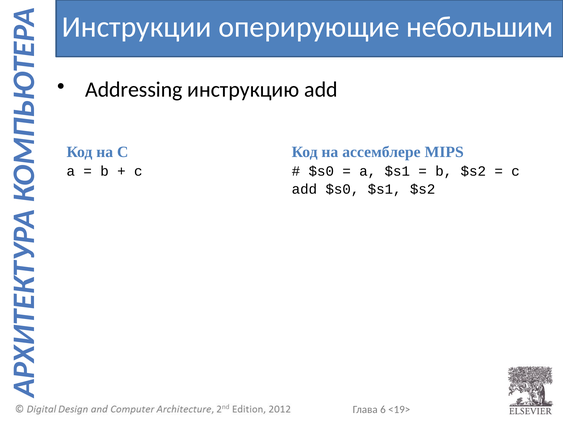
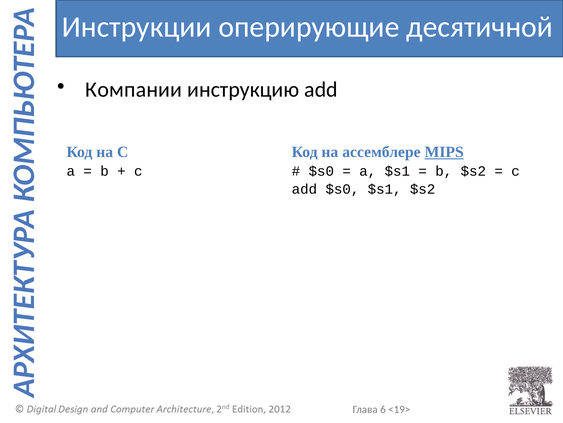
небольшим: небольшим -> десятичной (480, 27)
Addressing: Addressing -> Компании (134, 90)
MIPS underline: none -> present (444, 152)
